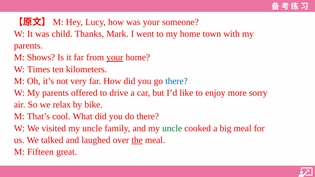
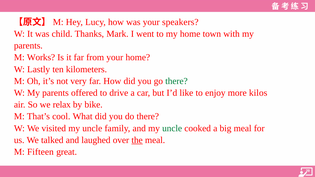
someone: someone -> speakers (180, 22)
Shows: Shows -> Works (41, 57)
your underline: present -> none (115, 57)
Times: Times -> Lastly (39, 69)
there colour: blue -> green (176, 81)
sorry: sorry -> kilos (258, 93)
